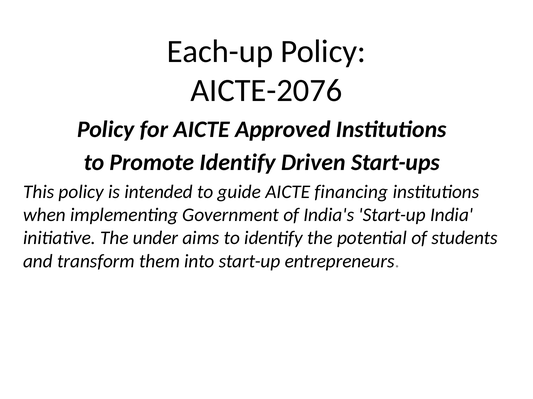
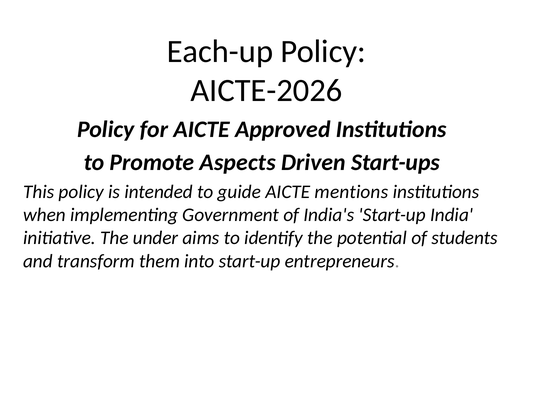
AICTE-2076: AICTE-2076 -> AICTE-2026 (266, 91)
Promote Identify: Identify -> Aspects (238, 163)
financing: financing -> mentions (351, 192)
